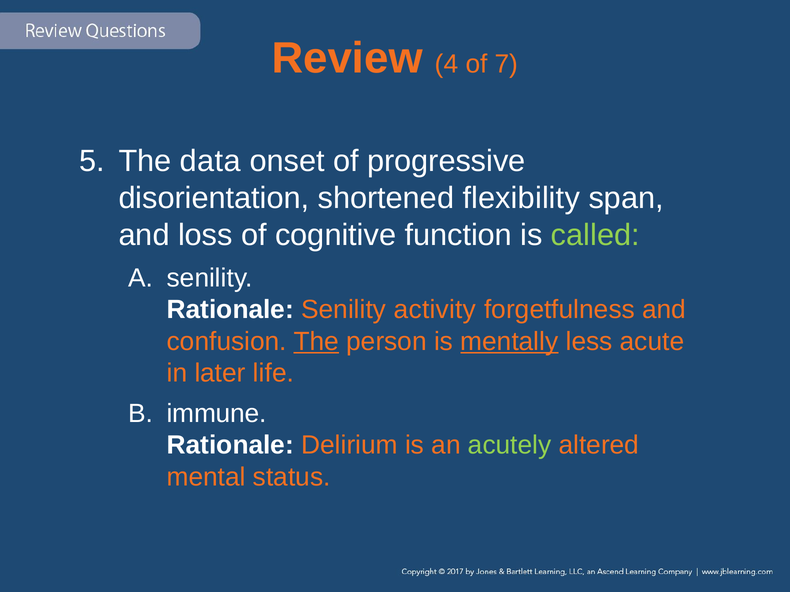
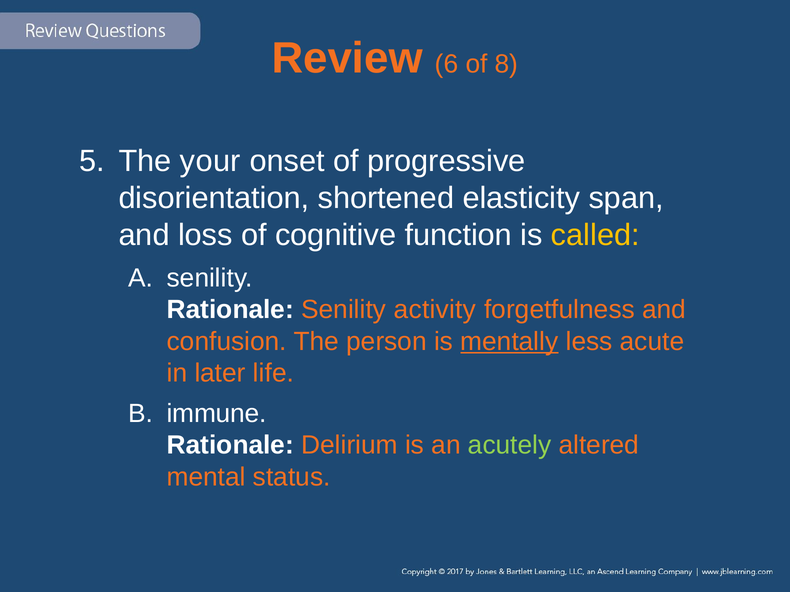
4: 4 -> 6 (447, 64)
7: 7 -> 8 (507, 64)
data: data -> your (210, 161)
flexibility: flexibility -> elasticity (521, 198)
called colour: light green -> yellow (595, 235)
The underline: present -> none (316, 342)
